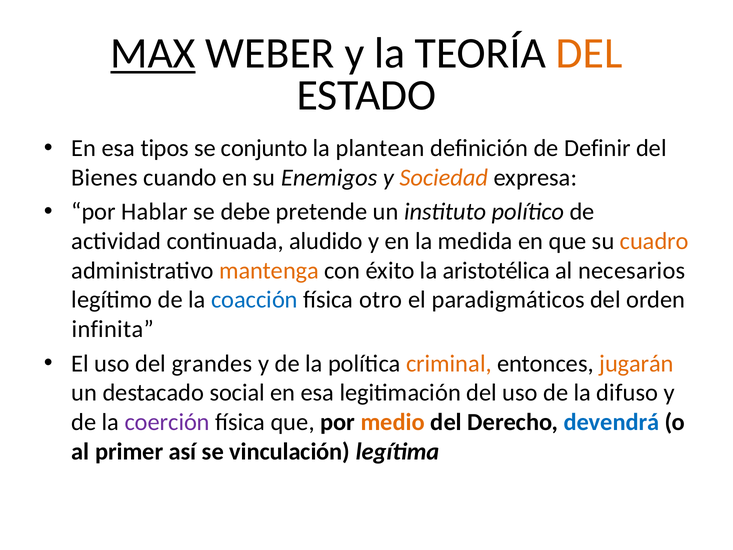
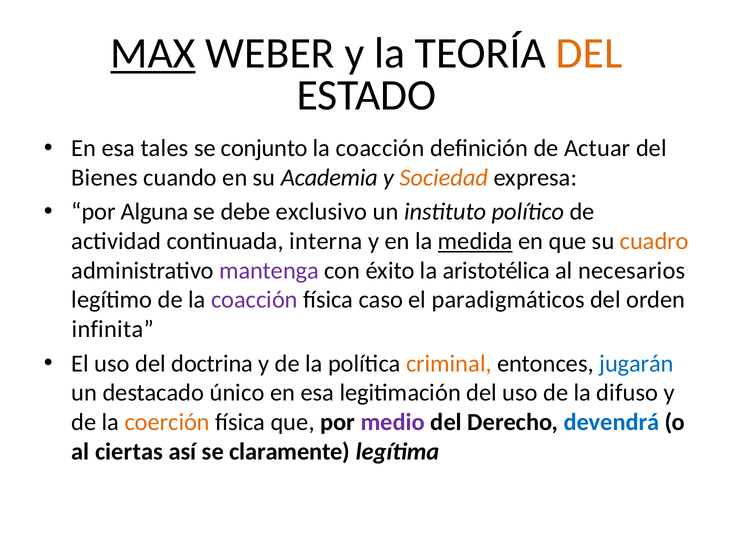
tipos: tipos -> tales (164, 148)
plantean: plantean -> coacción (380, 148)
Definir: Definir -> Actuar (597, 148)
Enemigos: Enemigos -> Academia (329, 178)
Hablar: Hablar -> Alguna (155, 212)
pretende: pretende -> exclusivo (322, 212)
aludido: aludido -> interna (326, 241)
medida underline: none -> present (475, 241)
mantenga colour: orange -> purple (269, 270)
coacción colour: blue -> purple (254, 300)
otro: otro -> caso (381, 300)
grandes: grandes -> doctrina (212, 363)
jugarán colour: orange -> blue (636, 363)
social: social -> único (237, 393)
coerción colour: purple -> orange (167, 422)
medio colour: orange -> purple (393, 422)
primer: primer -> ciertas (129, 451)
vinculación: vinculación -> claramente (290, 451)
